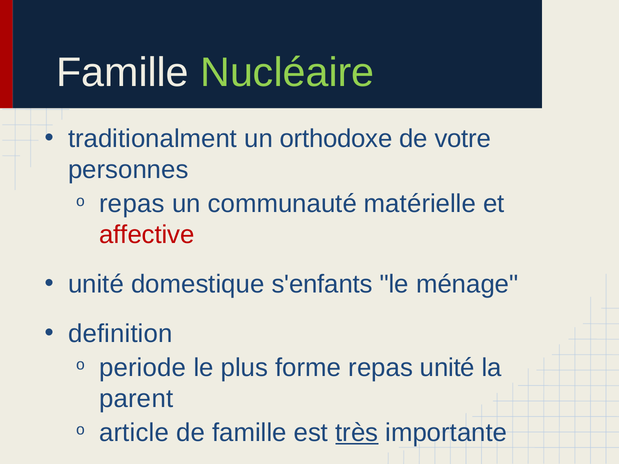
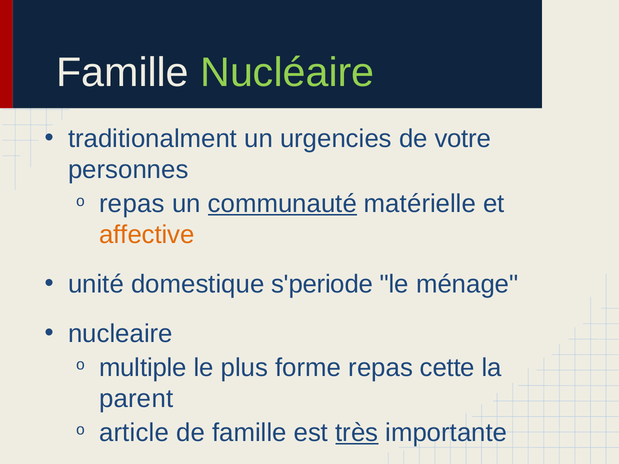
orthodoxe: orthodoxe -> urgencies (336, 139)
communauté underline: none -> present (282, 204)
affective colour: red -> orange (147, 235)
s'enfants: s'enfants -> s'periode (322, 284)
definition: definition -> nucleaire (120, 334)
periode: periode -> multiple (143, 368)
repas unité: unité -> cette (447, 368)
